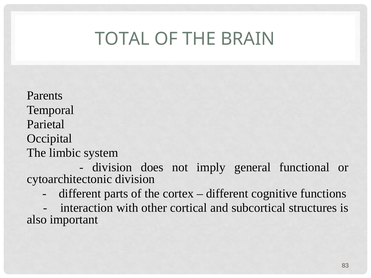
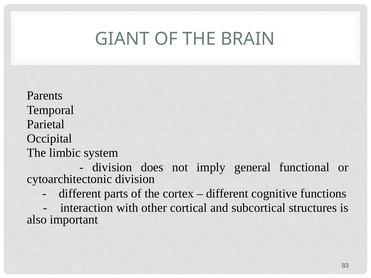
TOTAL: TOTAL -> GIANT (122, 39)
